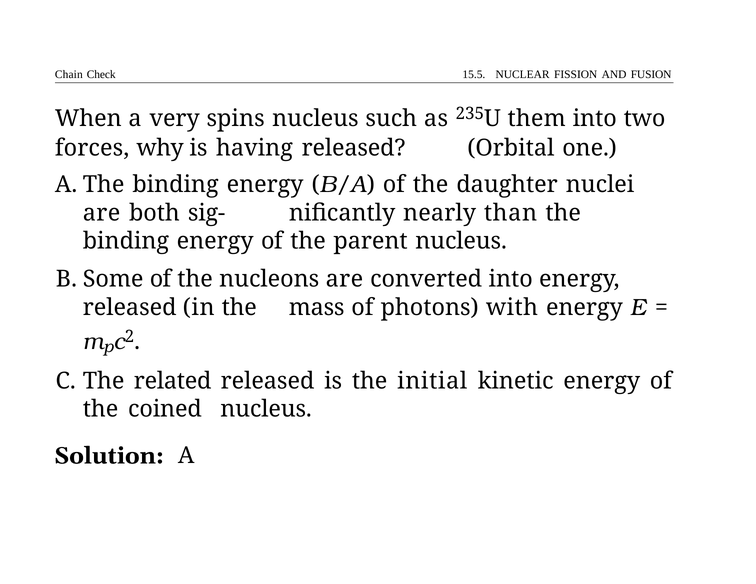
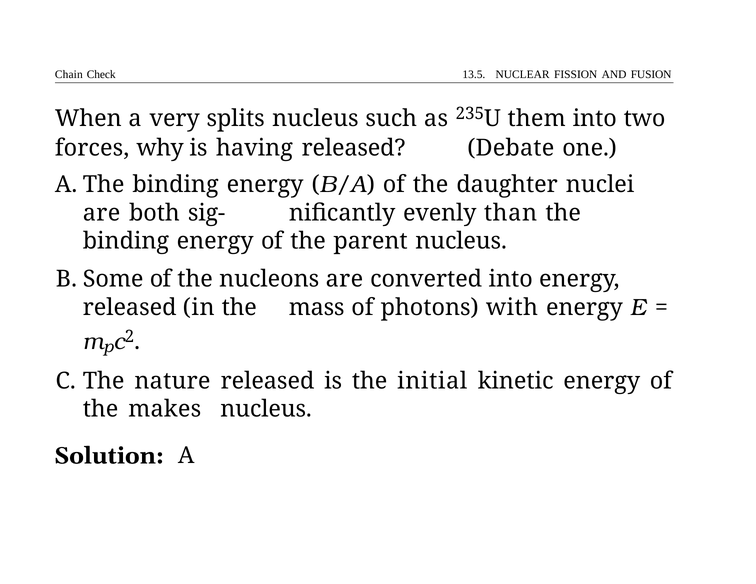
15.5: 15.5 -> 13.5 (474, 75)
spins: spins -> splits (236, 118)
Orbital: Orbital -> Debate (511, 148)
nearly: nearly -> evenly (440, 213)
related: related -> nature (172, 381)
coined: coined -> makes (165, 409)
